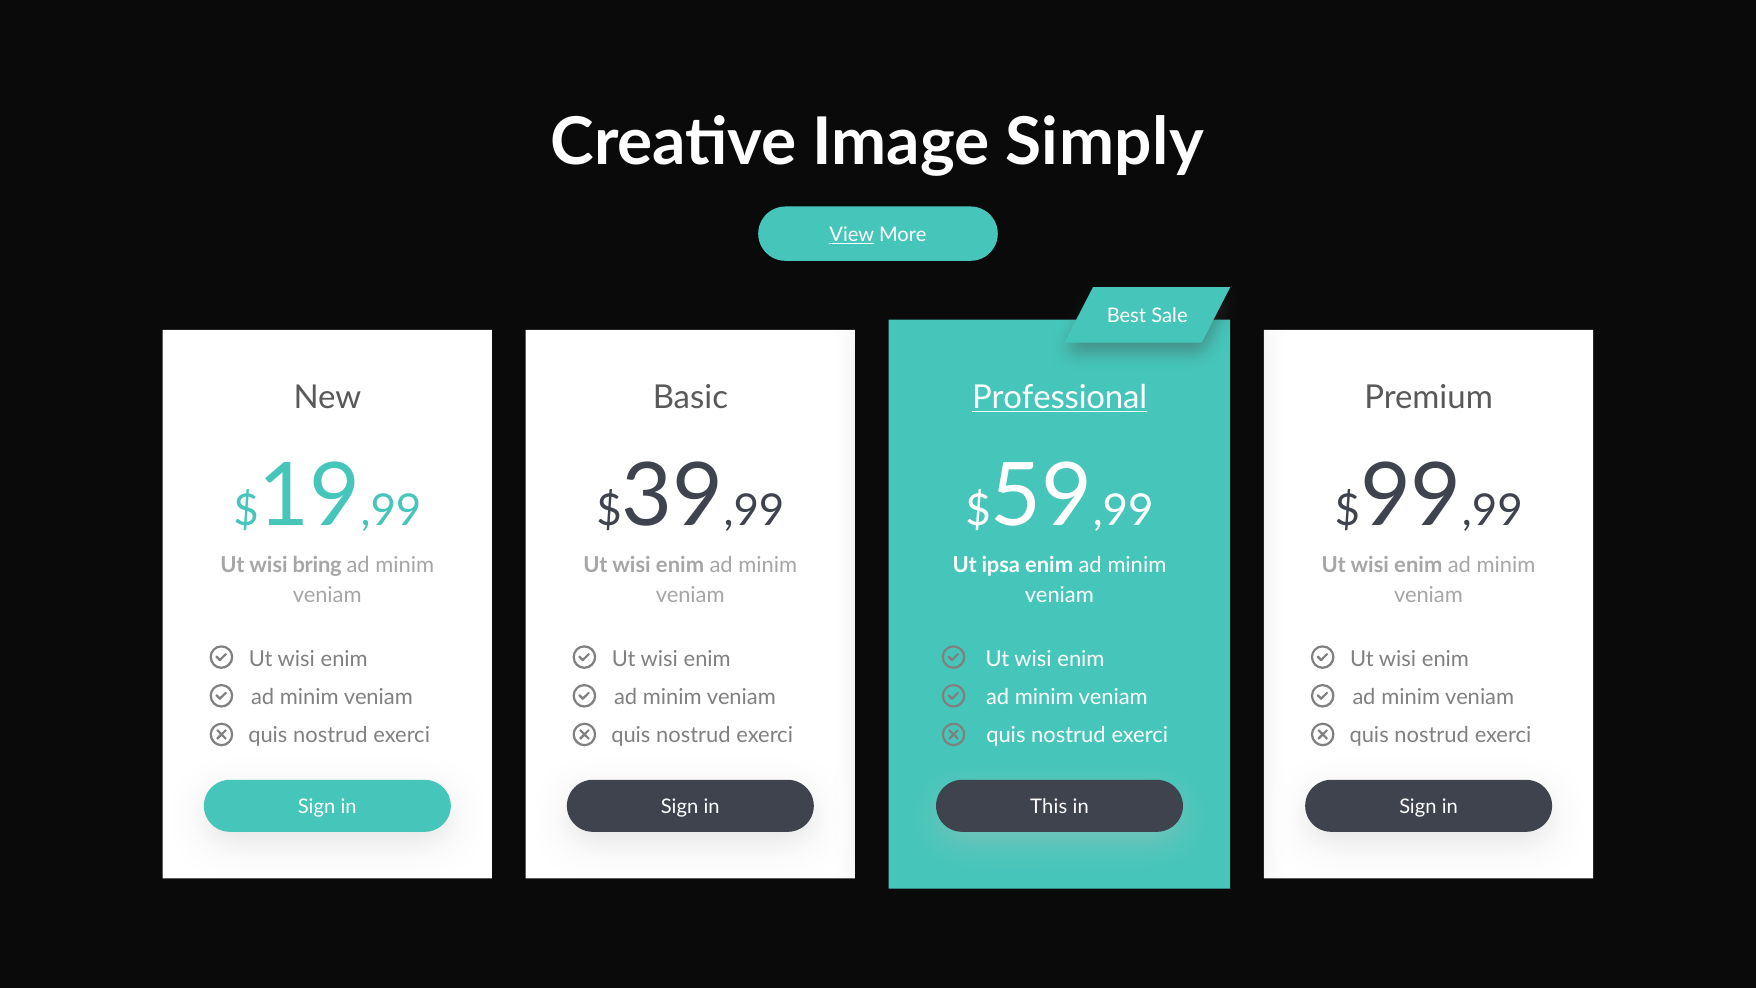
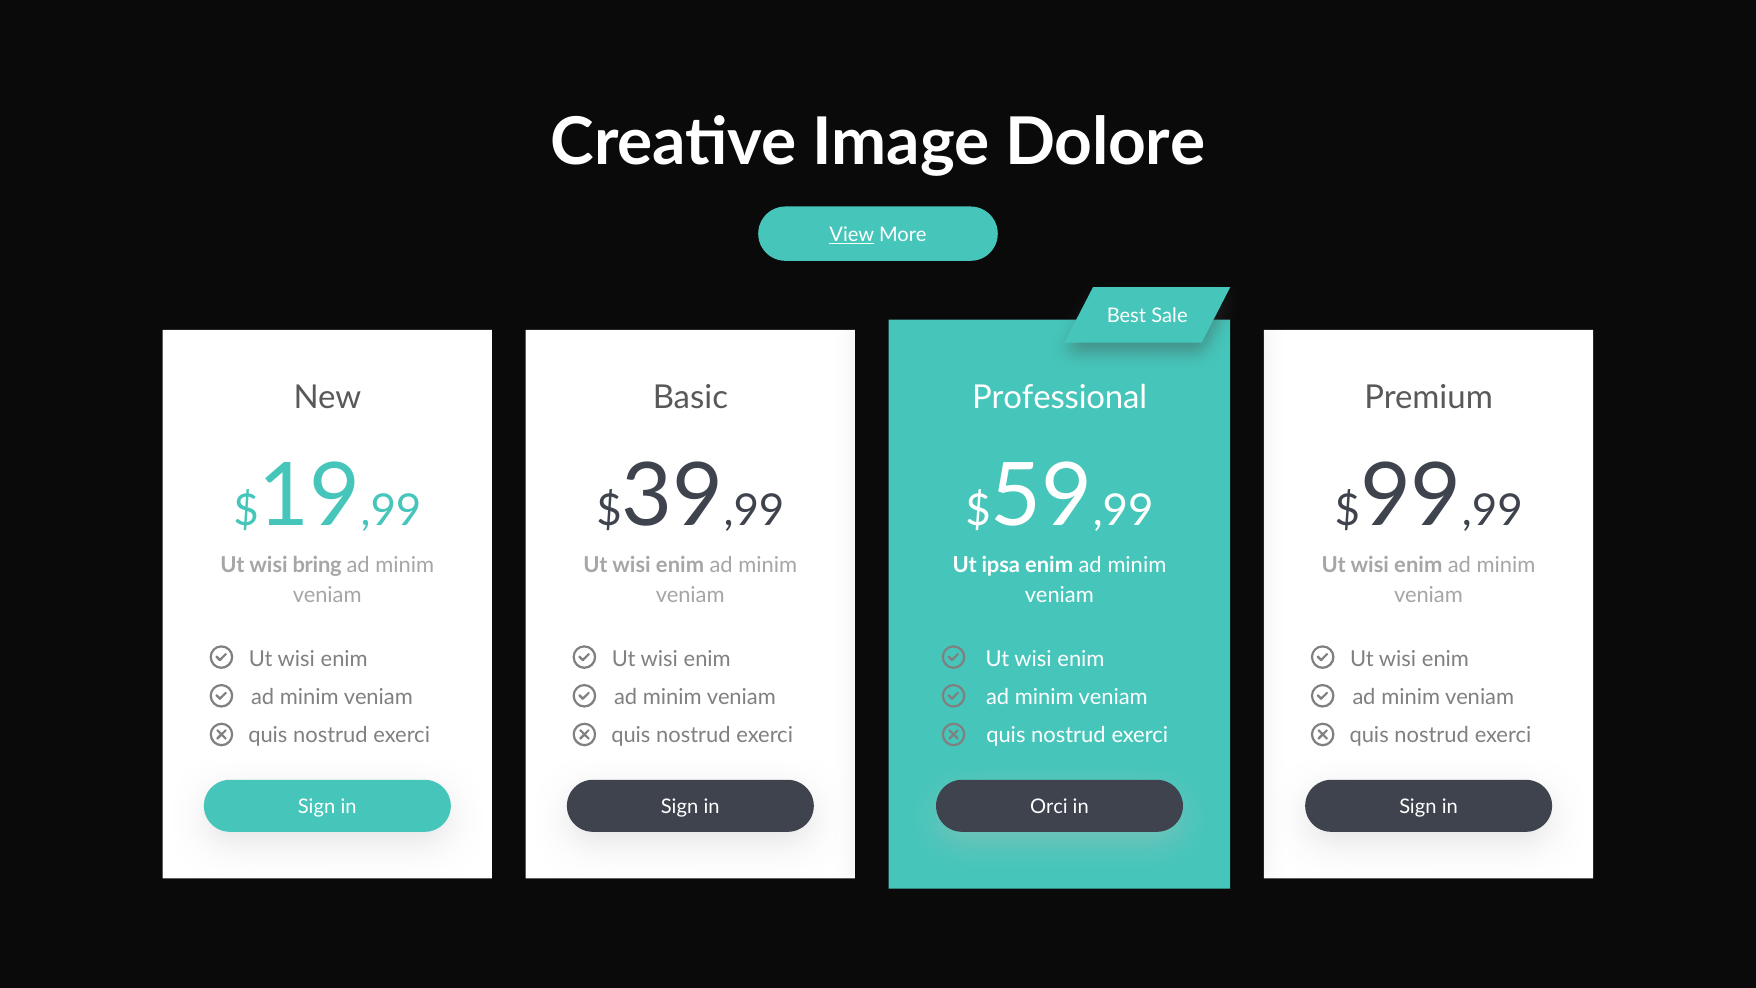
Simply: Simply -> Dolore (1105, 143)
Professional underline: present -> none (1060, 397)
This: This -> Orci (1049, 807)
